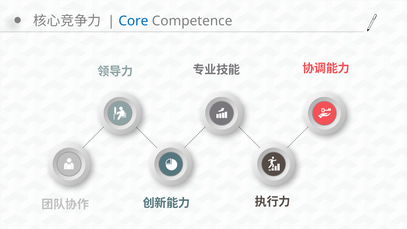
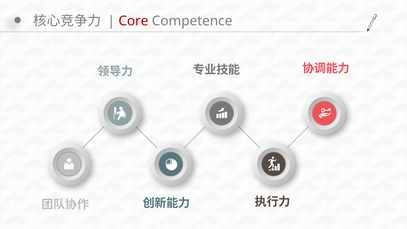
Core colour: blue -> red (133, 21)
